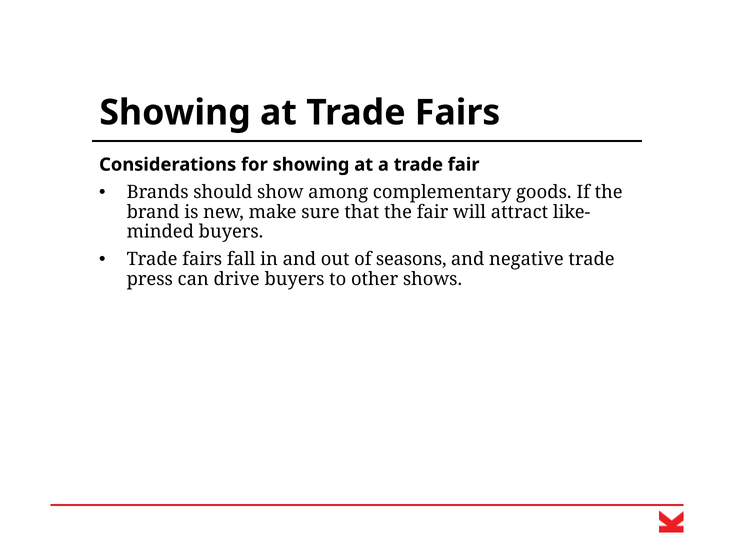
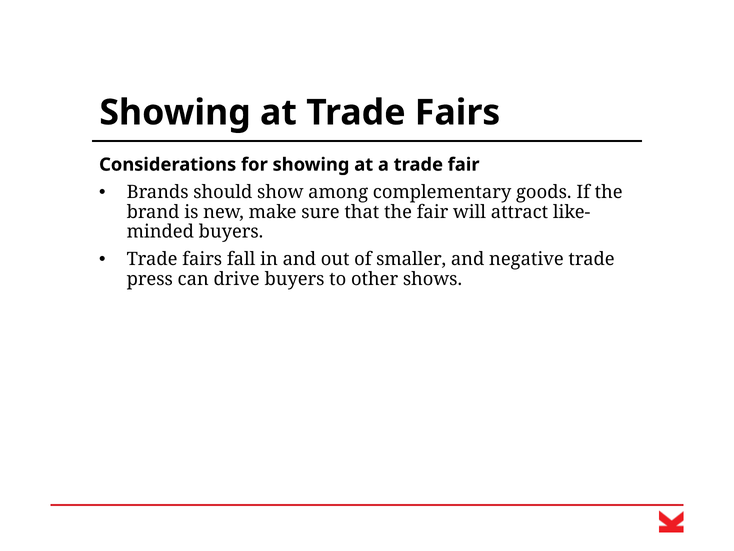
seasons: seasons -> smaller (411, 259)
